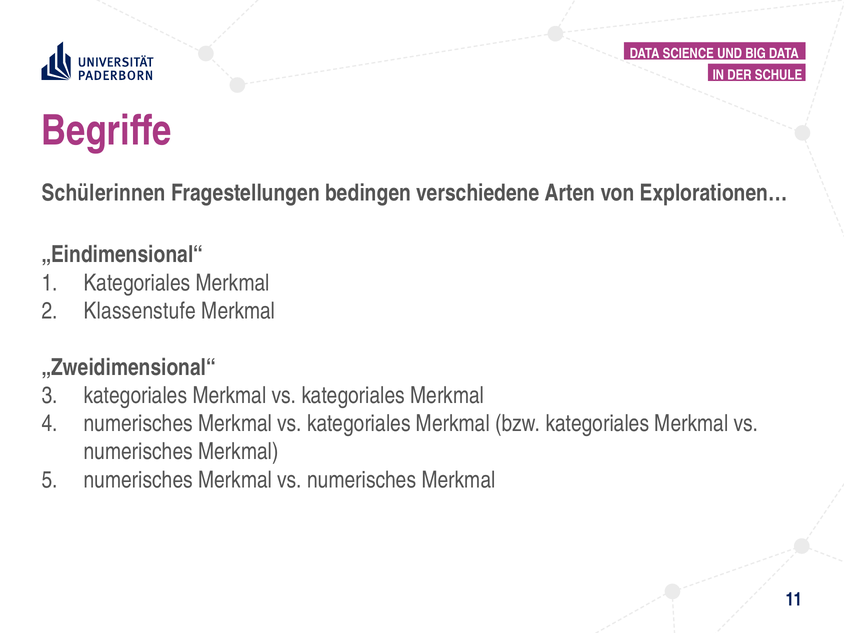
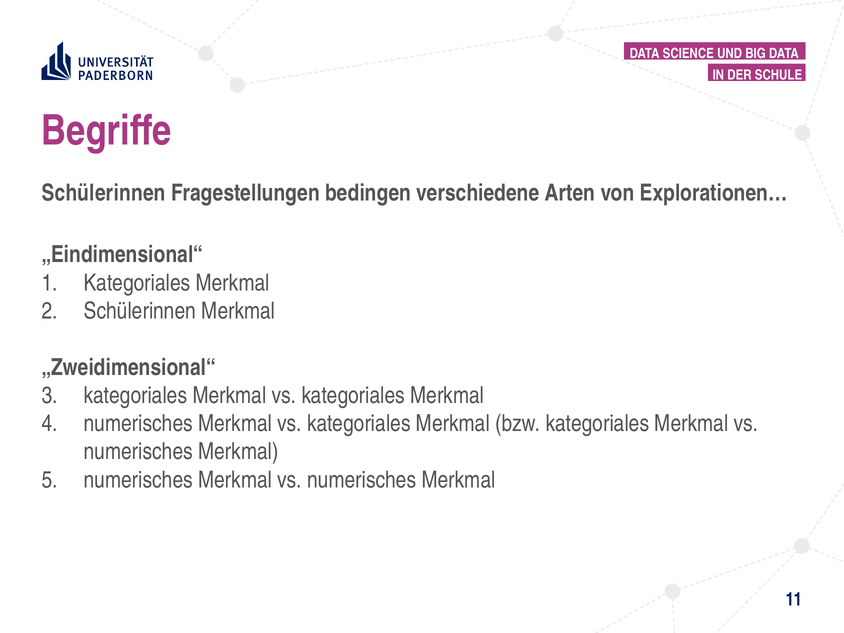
Klassenstufe: Klassenstufe -> Schülerinnen (140, 311)
